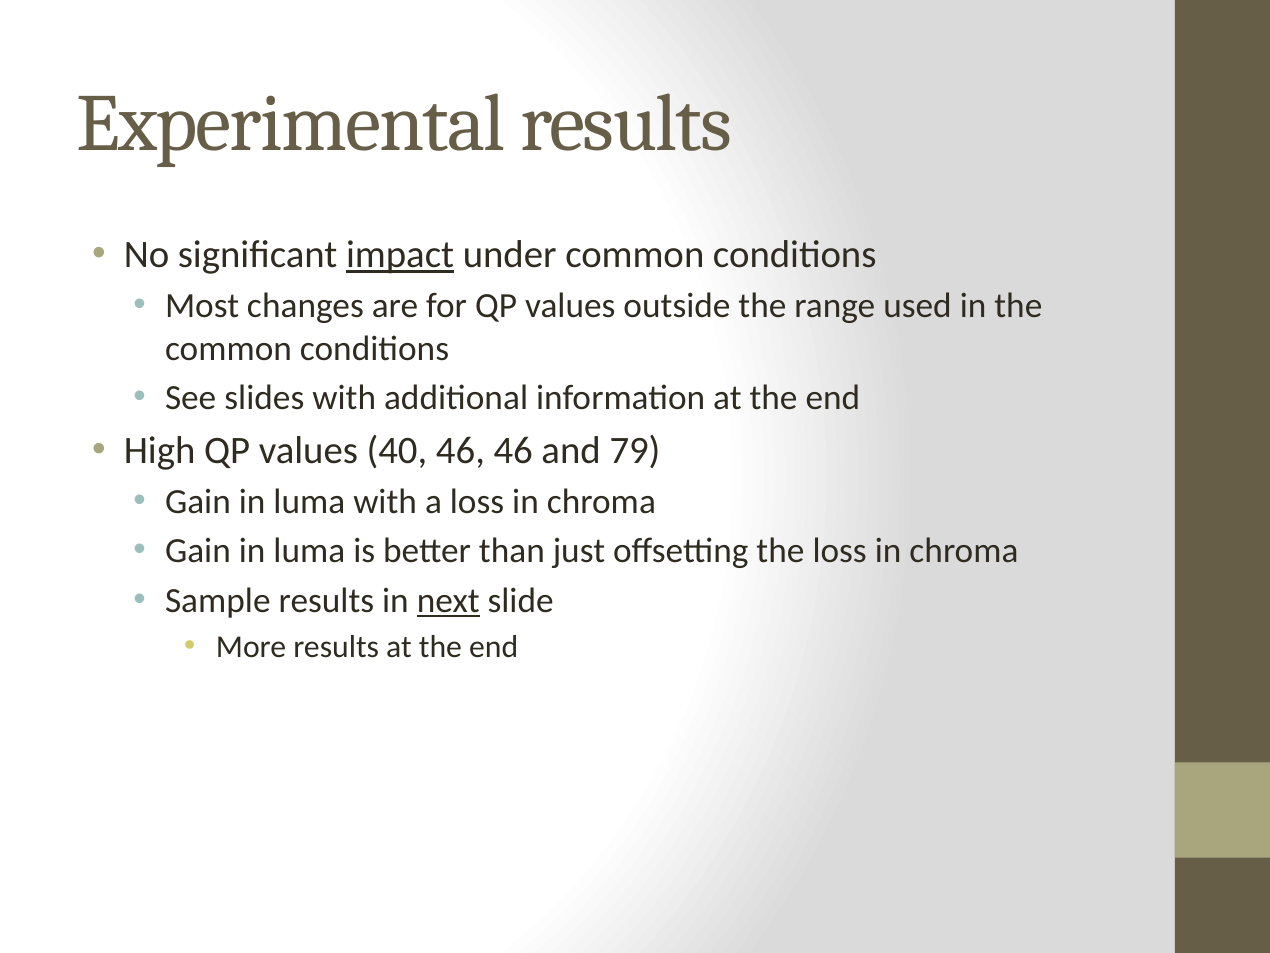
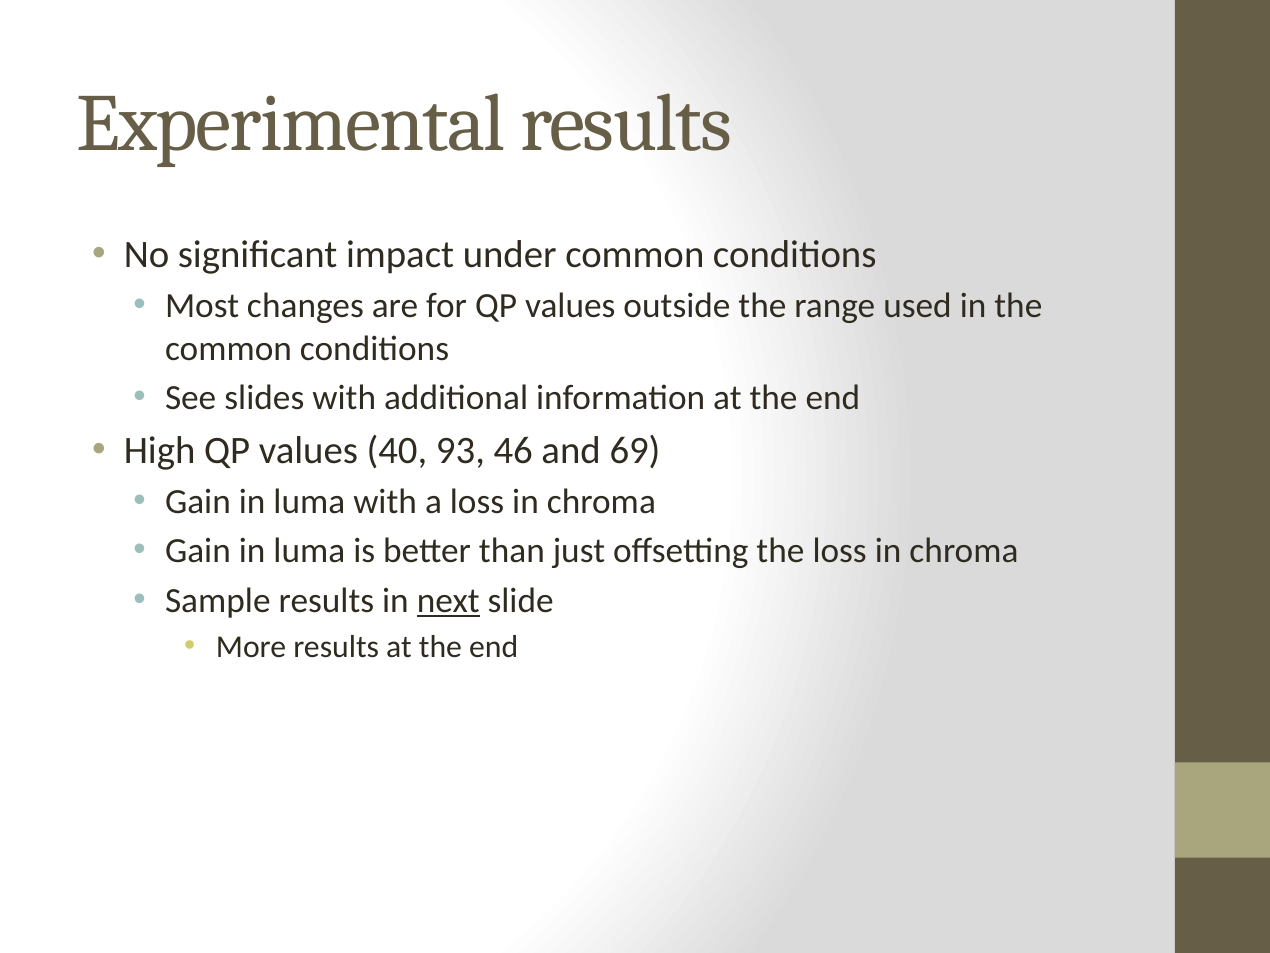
impact underline: present -> none (400, 255)
40 46: 46 -> 93 (460, 450)
79: 79 -> 69 (635, 450)
